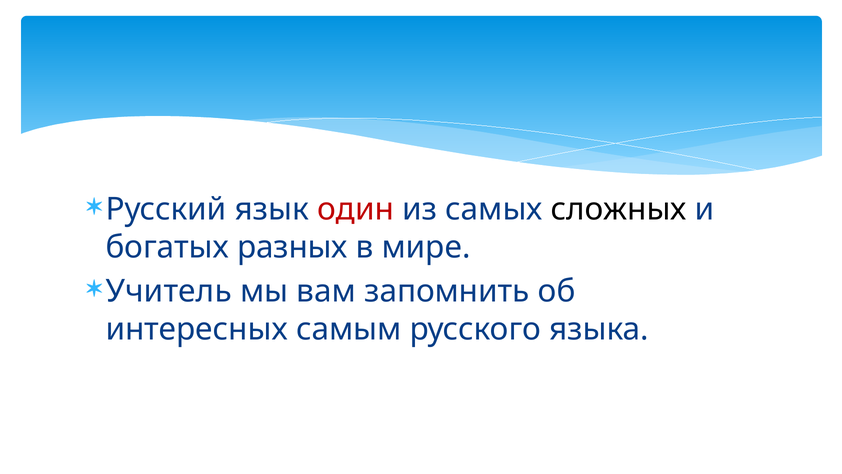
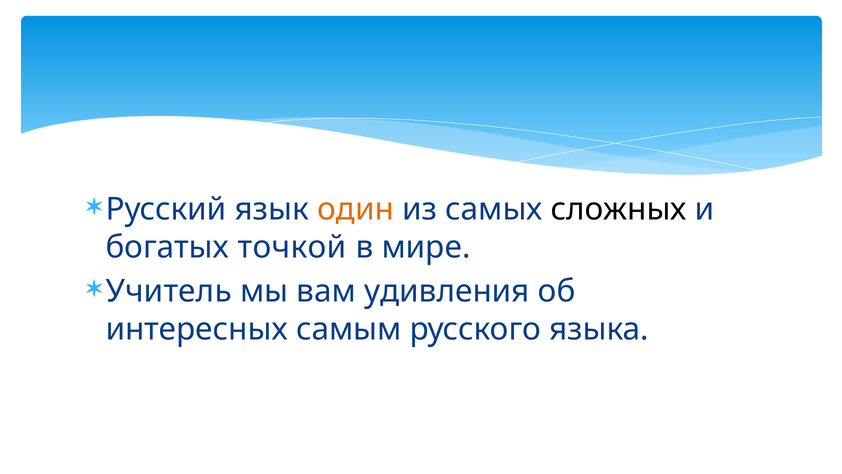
один colour: red -> orange (356, 209)
разных: разных -> точкой (292, 247)
запомнить: запомнить -> удивления (447, 291)
